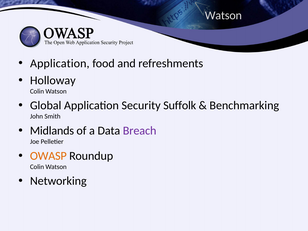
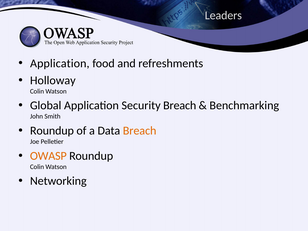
Watson: Watson -> Leaders (223, 15)
Security Suffolk: Suffolk -> Breach (180, 105)
Midlands: Midlands -> Roundup (52, 131)
Breach colour: purple -> orange (140, 131)
